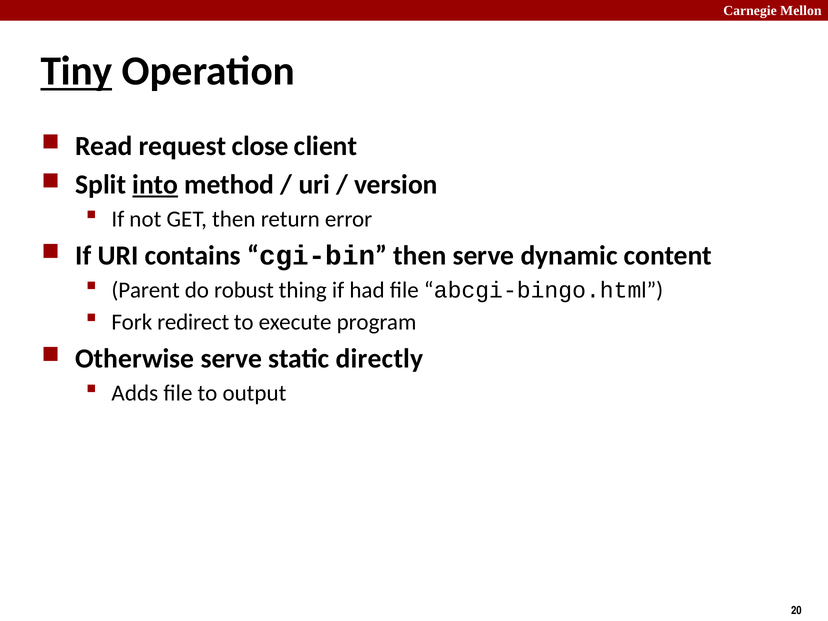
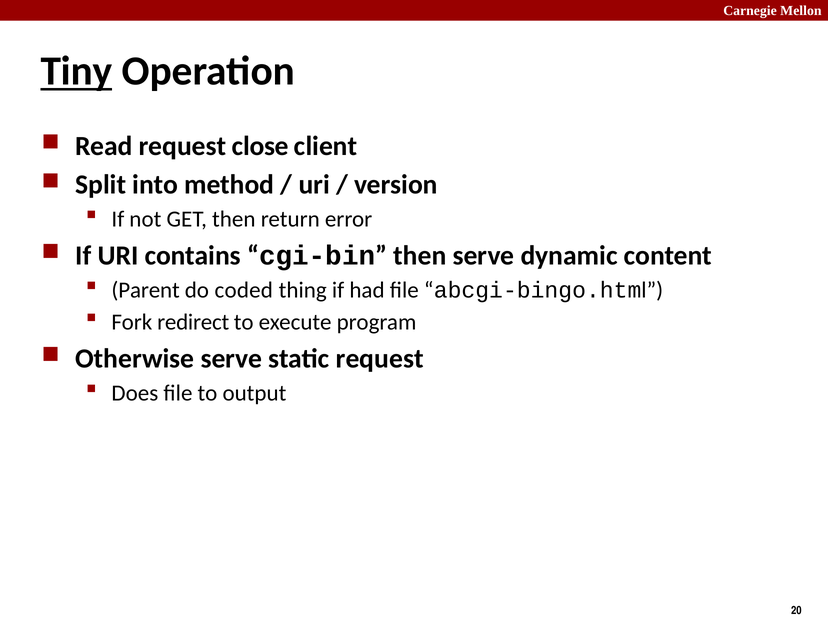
into underline: present -> none (155, 185)
robust: robust -> coded (244, 290)
static directly: directly -> request (380, 359)
Adds: Adds -> Does (135, 393)
